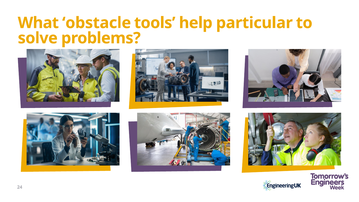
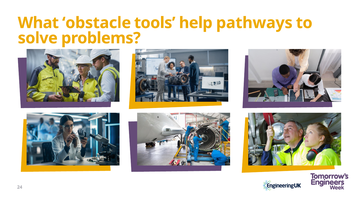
particular: particular -> pathways (254, 23)
